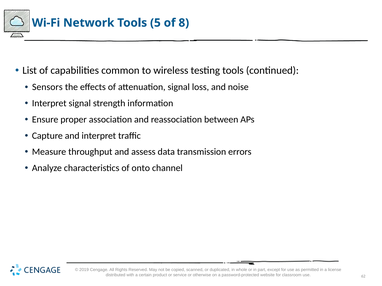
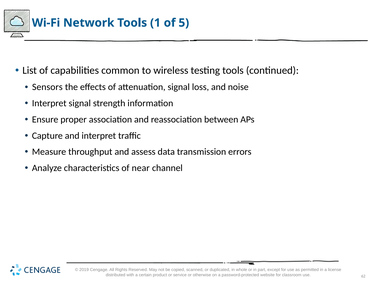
5: 5 -> 1 (155, 23)
8: 8 -> 5 (184, 23)
onto: onto -> near (141, 168)
